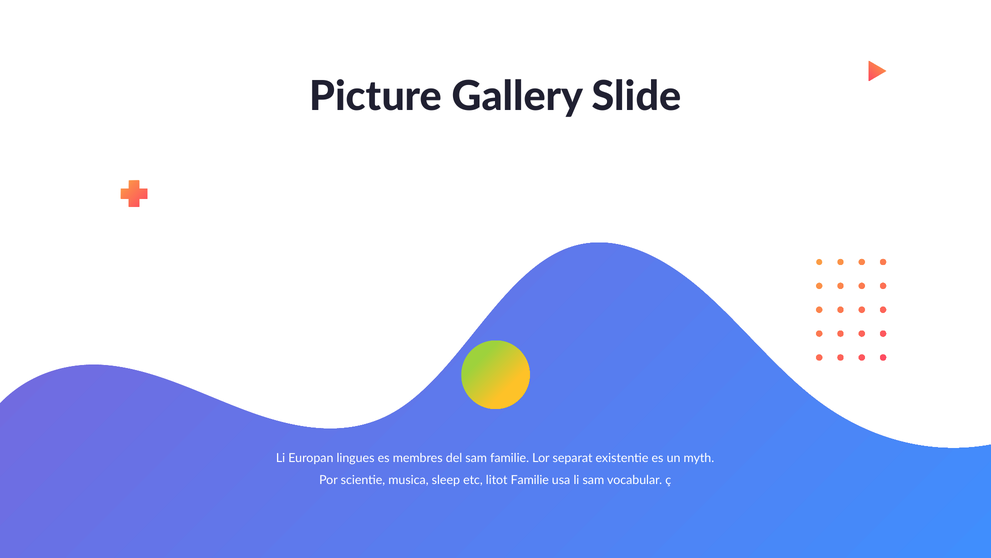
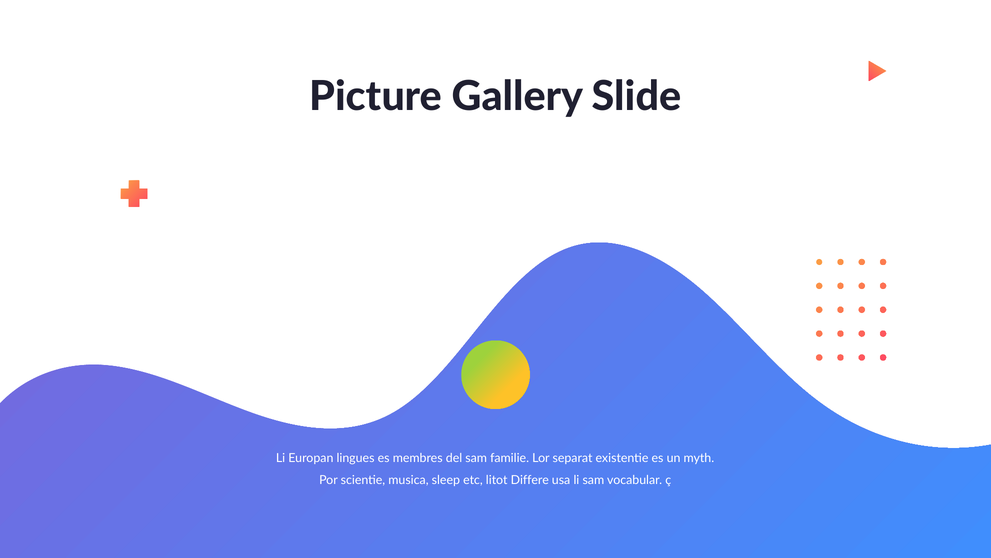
litot Familie: Familie -> Differe (530, 480)
